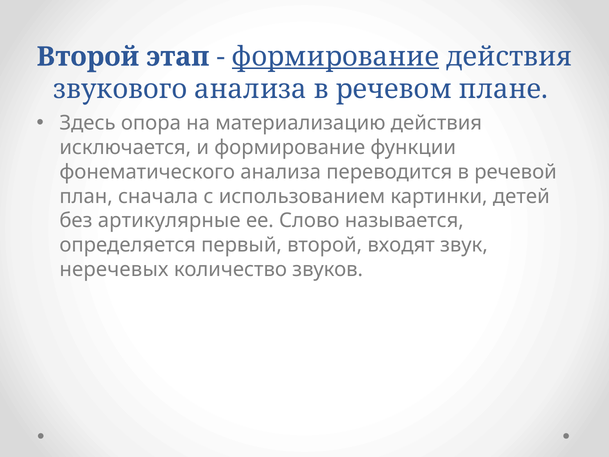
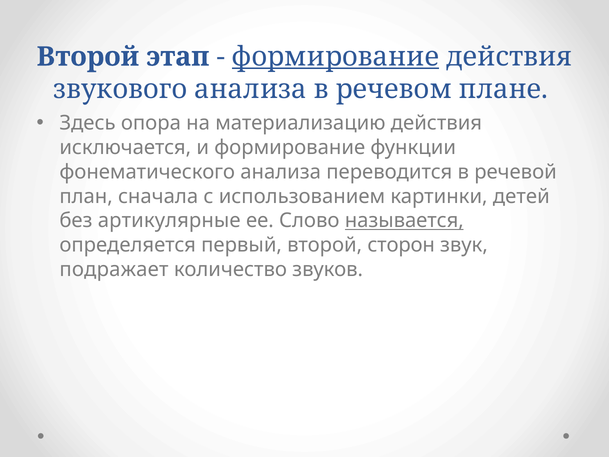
называется underline: none -> present (404, 221)
входят: входят -> сторон (401, 245)
неречевых: неречевых -> подражает (114, 269)
